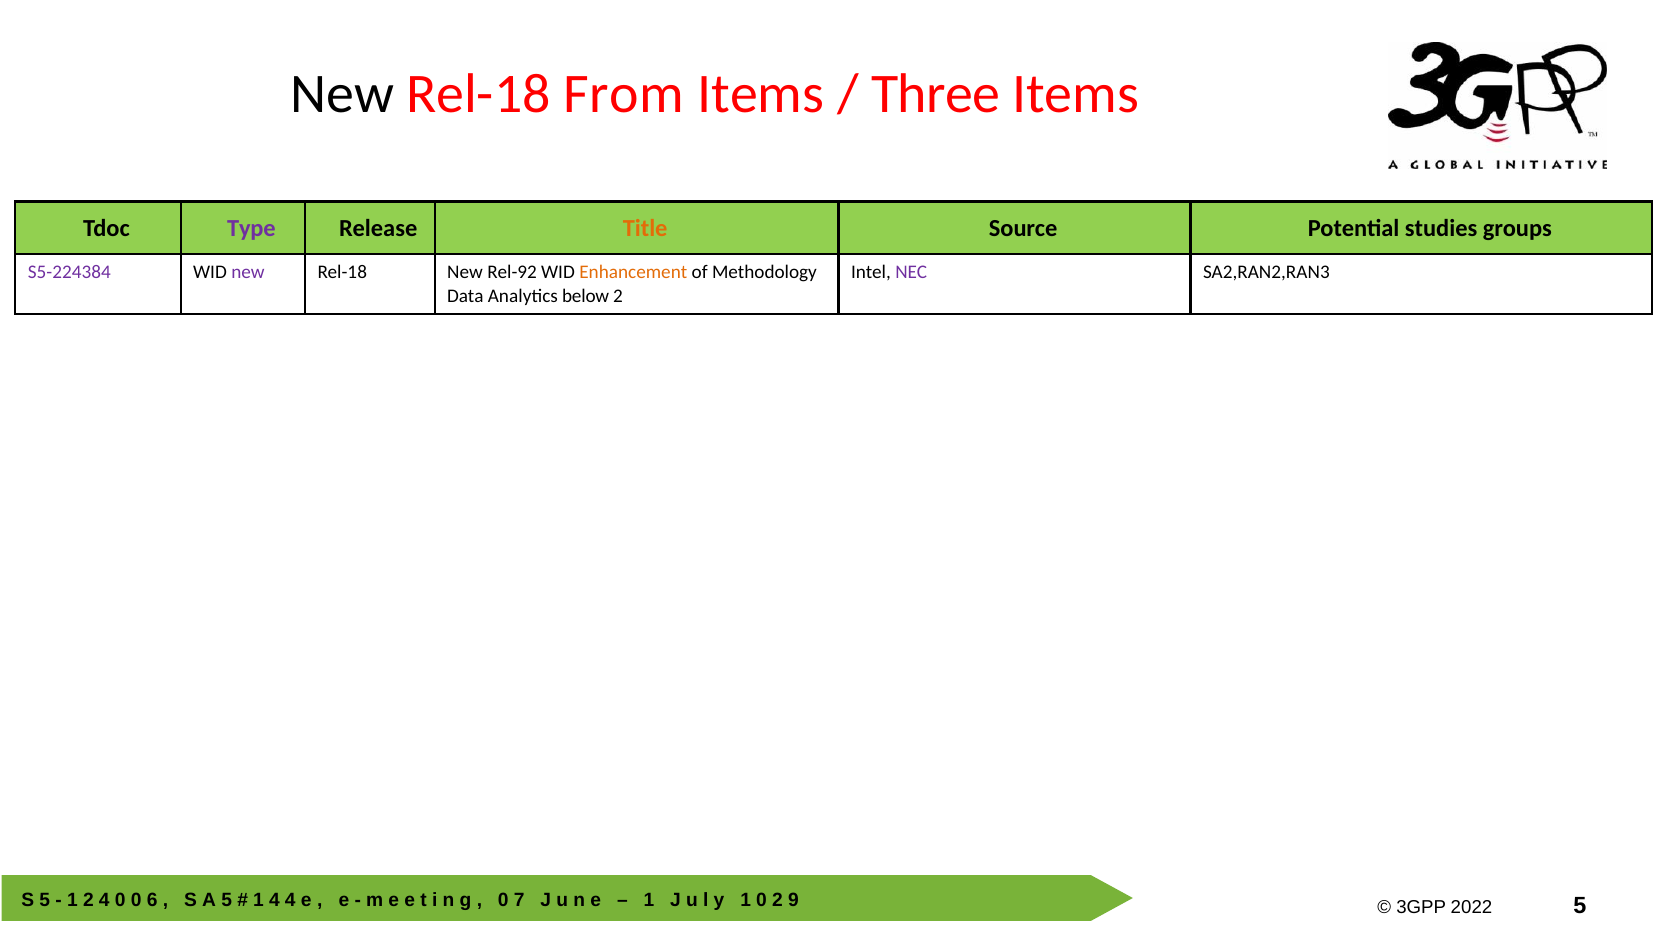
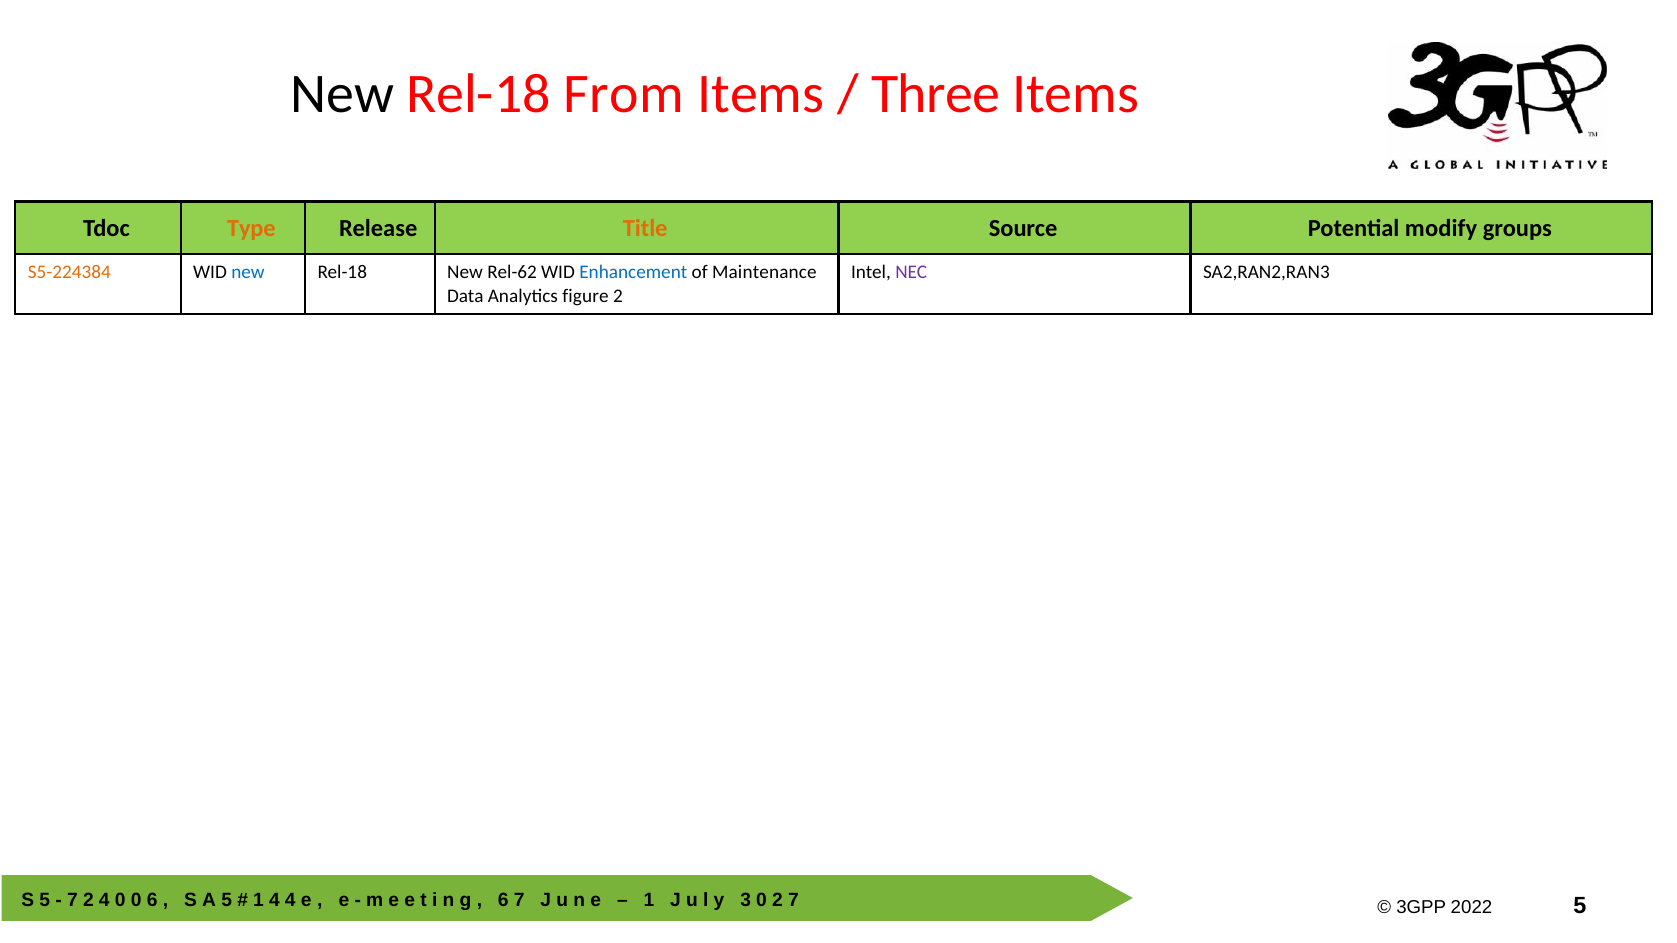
Type colour: purple -> orange (251, 228)
studies: studies -> modify (1441, 228)
S5-224384 colour: purple -> orange (69, 272)
new colour: purple -> blue (248, 272)
Rel-92: Rel-92 -> Rel-62 (512, 272)
Enhancement colour: orange -> blue (633, 272)
Methodology: Methodology -> Maintenance (764, 272)
below: below -> figure (585, 296)
1: 1 -> 7 (72, 901)
0: 0 -> 6 (503, 901)
1: 1 -> 3 (746, 901)
2 9: 9 -> 7 (793, 901)
